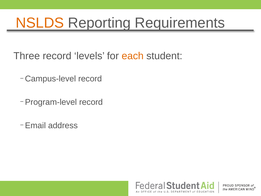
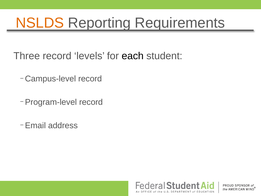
each colour: orange -> black (133, 56)
